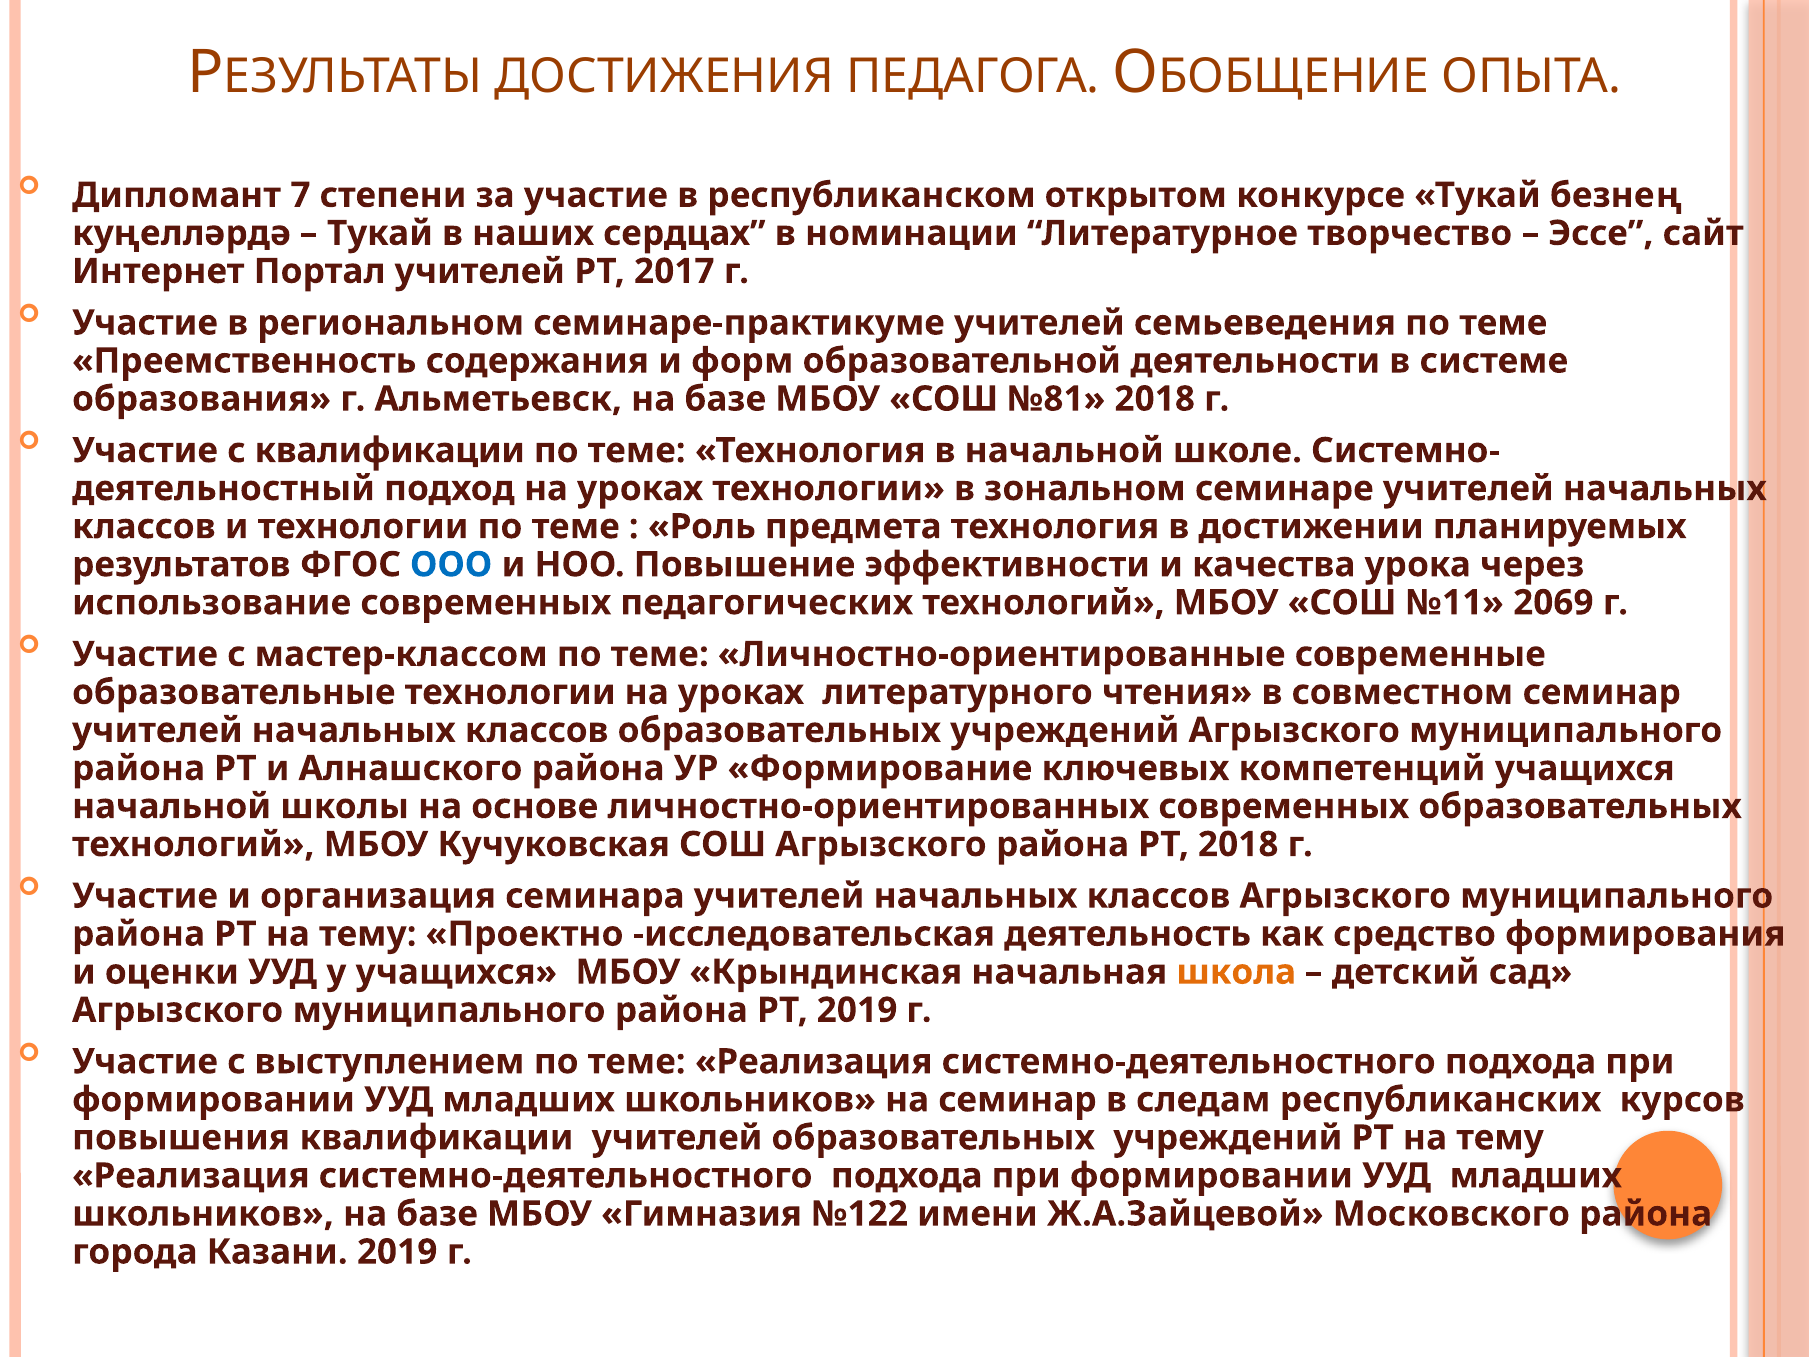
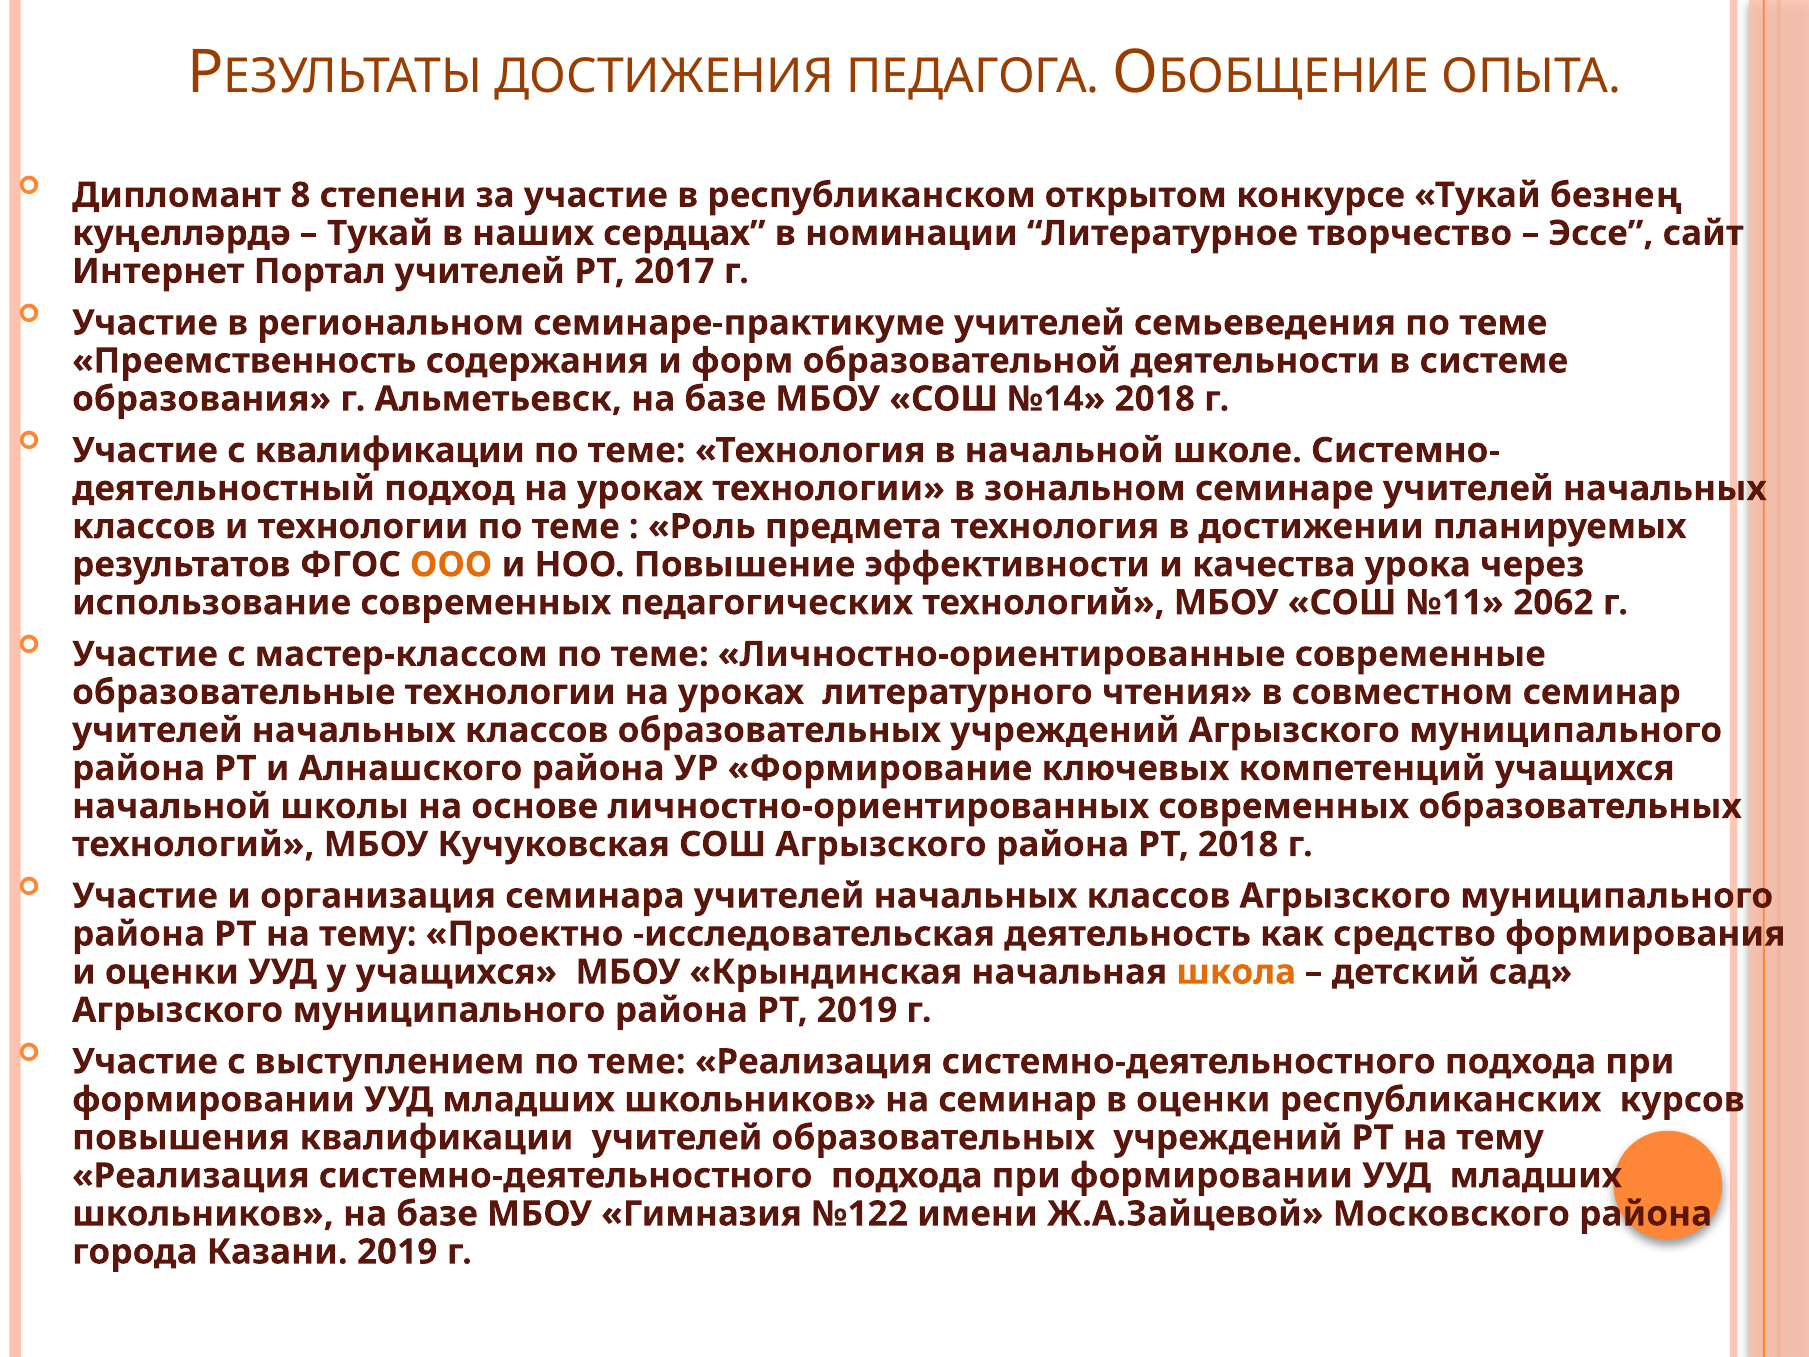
7: 7 -> 8 (300, 195)
№81: №81 -> №14 (1056, 399)
ООО colour: blue -> orange (451, 565)
2069: 2069 -> 2062 (1553, 603)
в следам: следам -> оценки (1203, 1100)
